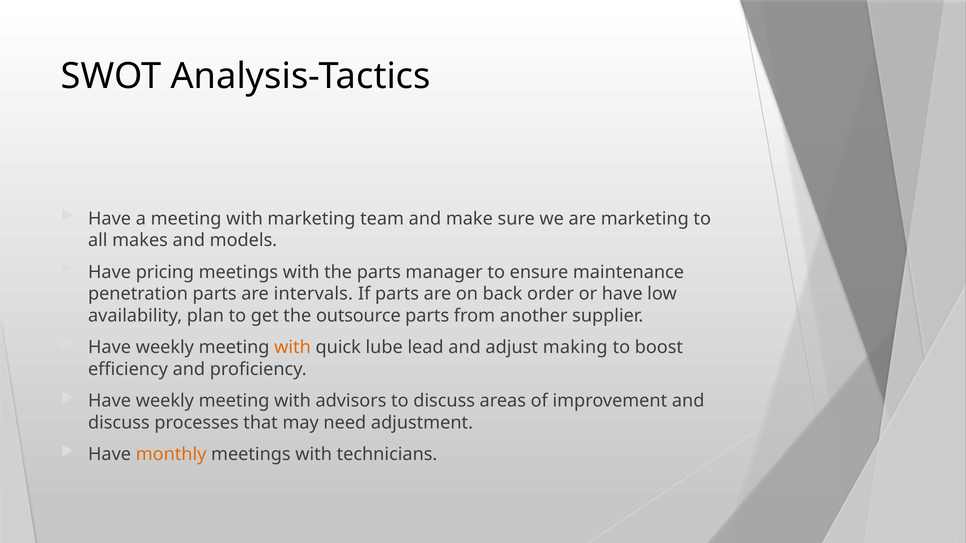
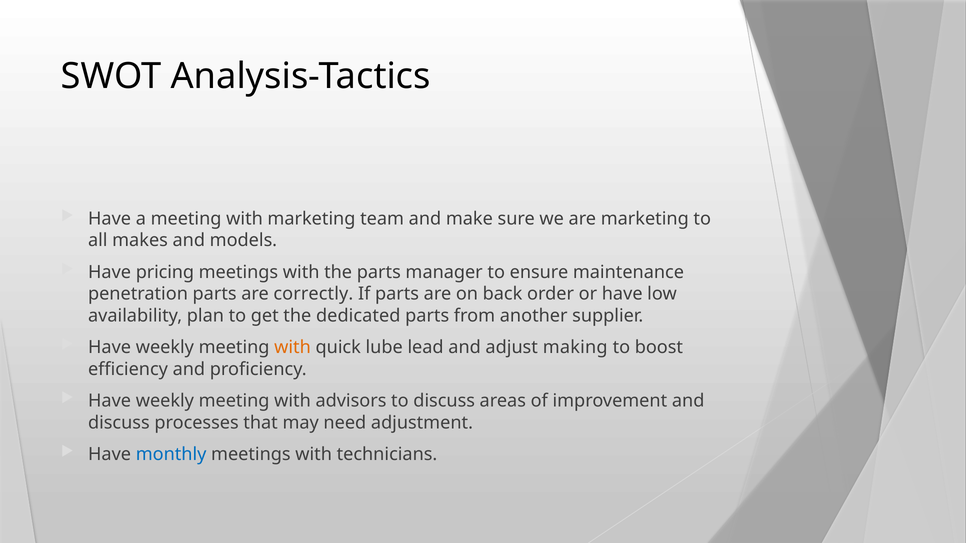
intervals: intervals -> correctly (313, 294)
outsource: outsource -> dedicated (358, 316)
monthly colour: orange -> blue (171, 455)
